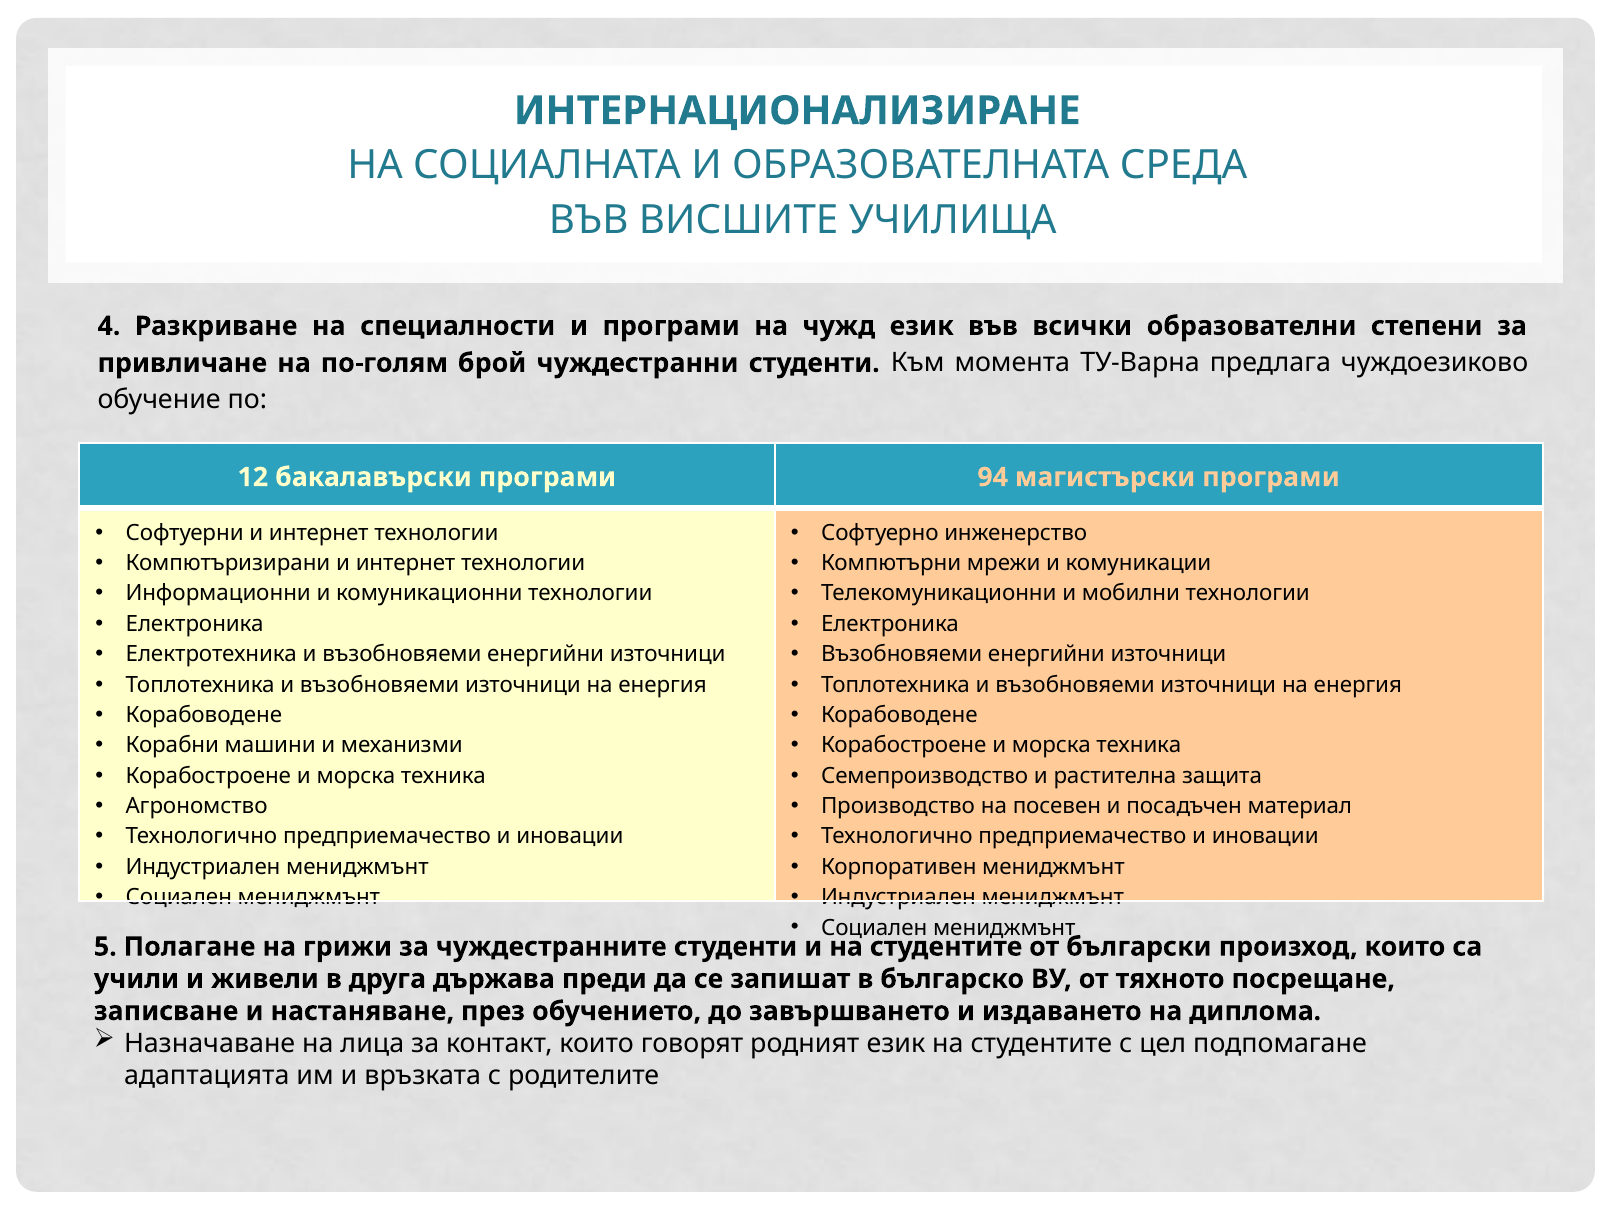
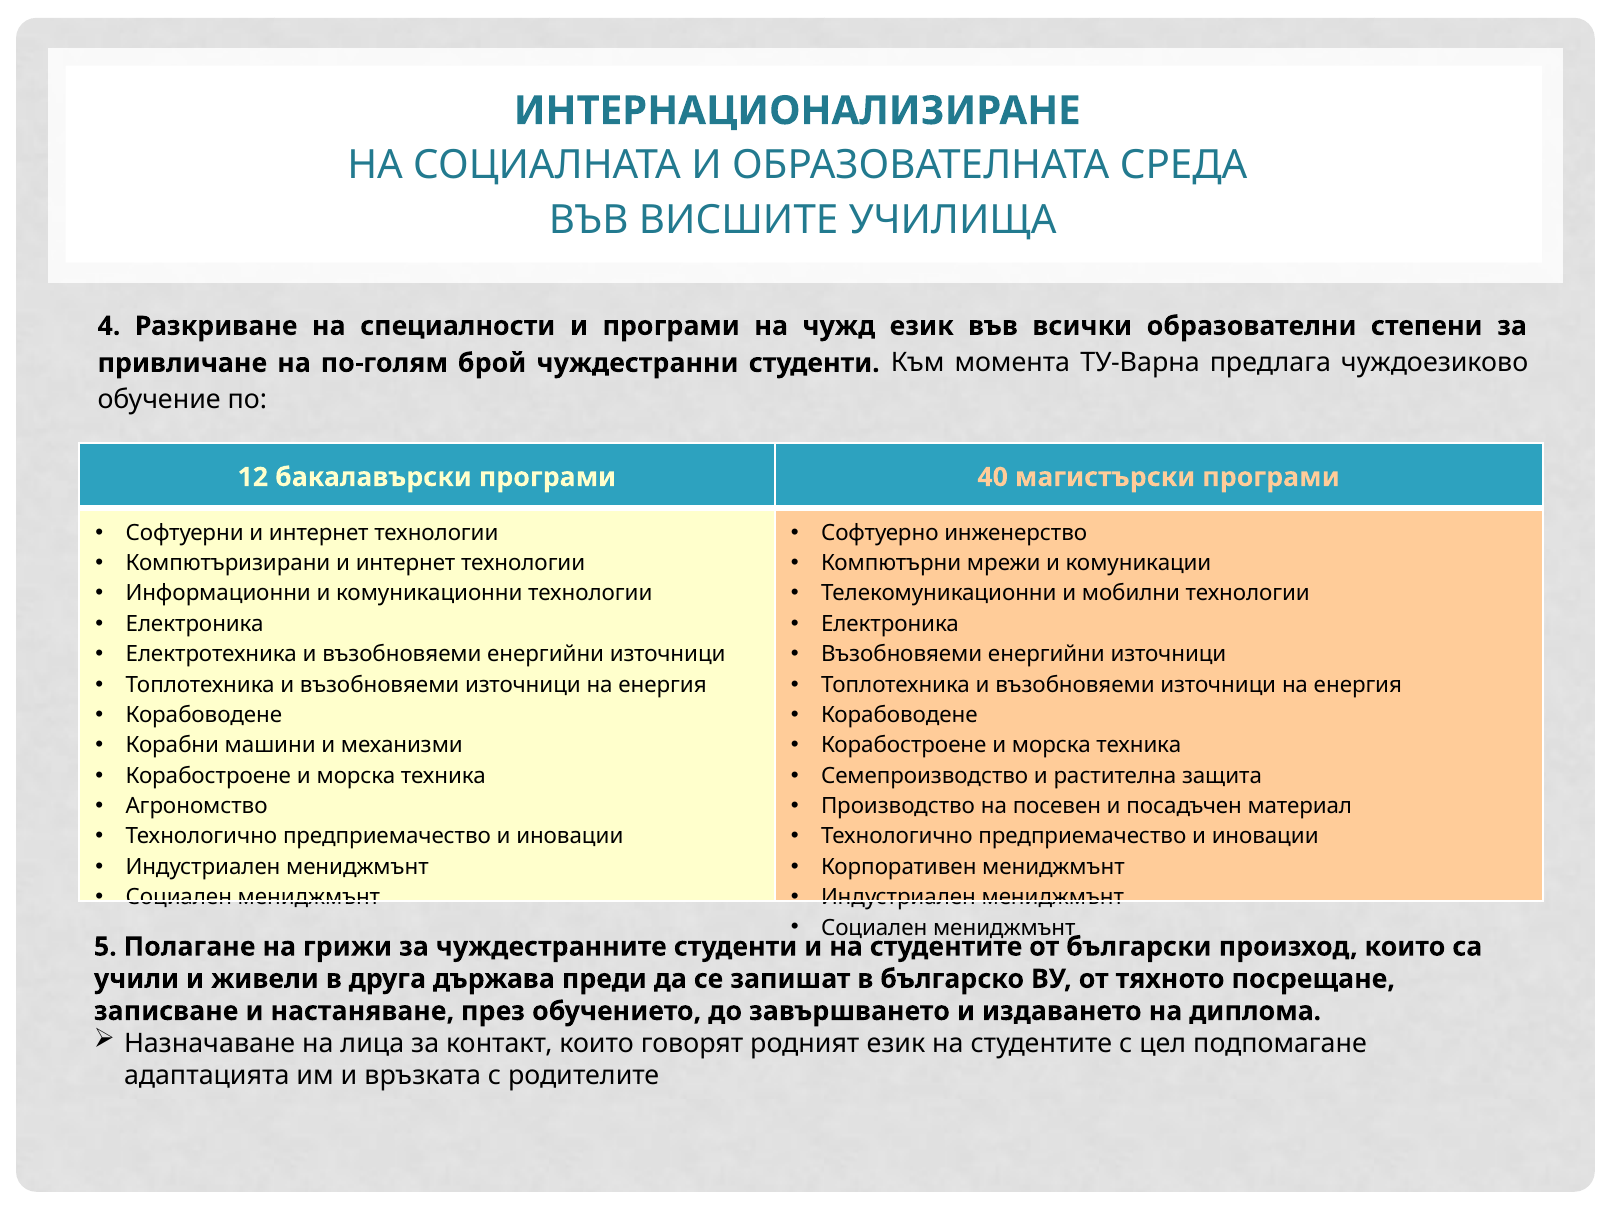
94: 94 -> 40 (993, 477)
